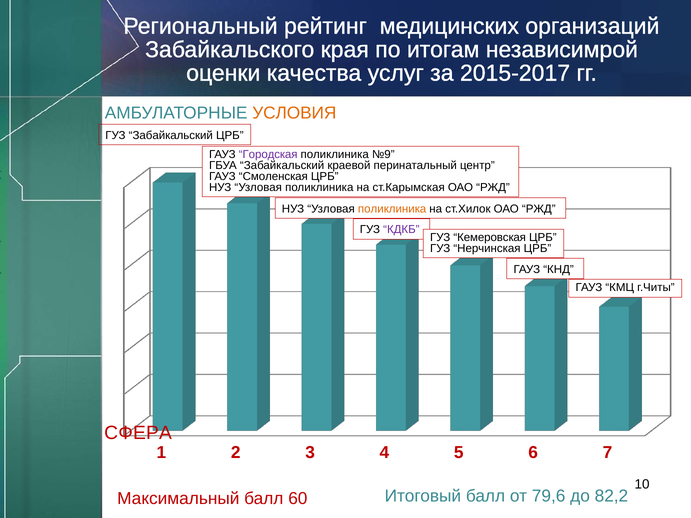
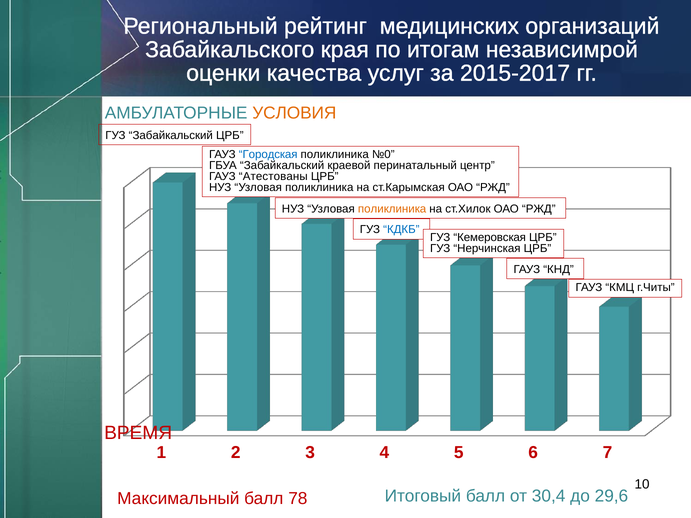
Городская colour: purple -> blue (268, 155)
№9: №9 -> №0 (383, 155)
Смоленская: Смоленская -> Атестованы (273, 177)
КДКБ colour: purple -> blue (401, 230)
СФЕРА: СФЕРА -> ВРЕМЯ (138, 433)
79,6: 79,6 -> 30,4 (549, 496)
82,2: 82,2 -> 29,6 (611, 496)
60: 60 -> 78 (298, 499)
